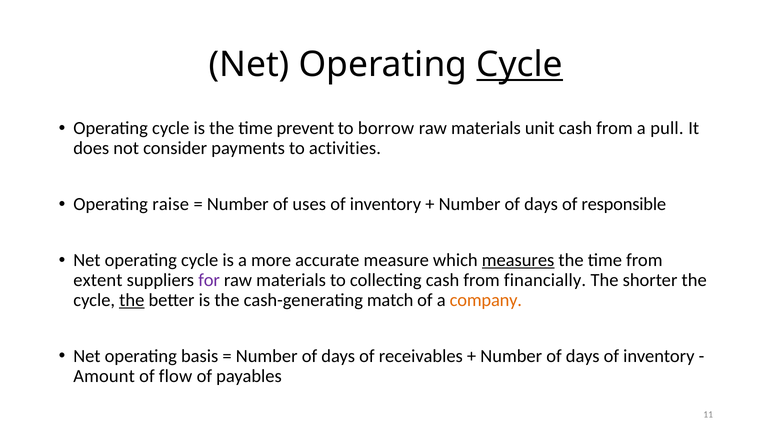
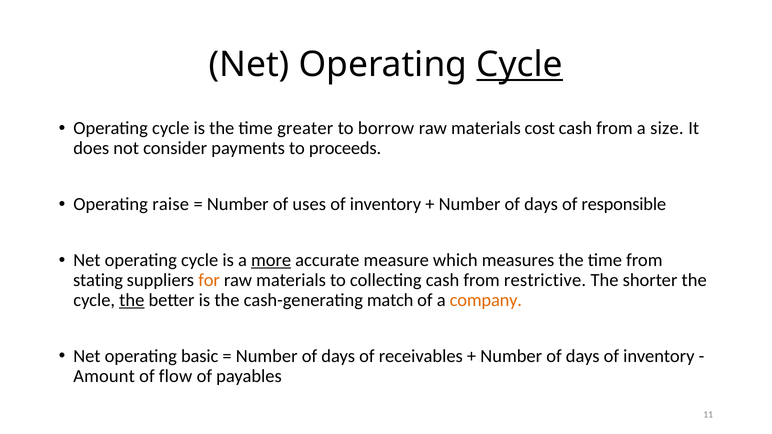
prevent: prevent -> greater (305, 128)
unit: unit -> cost (540, 128)
pull: pull -> size (667, 128)
activities: activities -> proceeds (345, 148)
more underline: none -> present (271, 260)
measures underline: present -> none (518, 260)
extent: extent -> stating (98, 280)
for colour: purple -> orange (209, 280)
financially: financially -> restrictive (545, 280)
basis: basis -> basic (200, 356)
